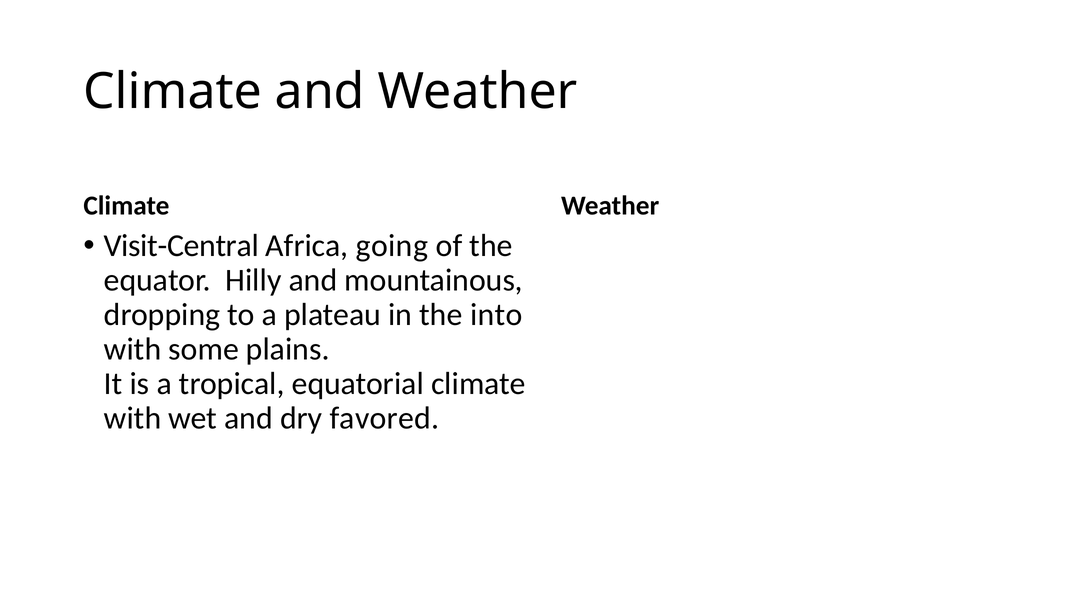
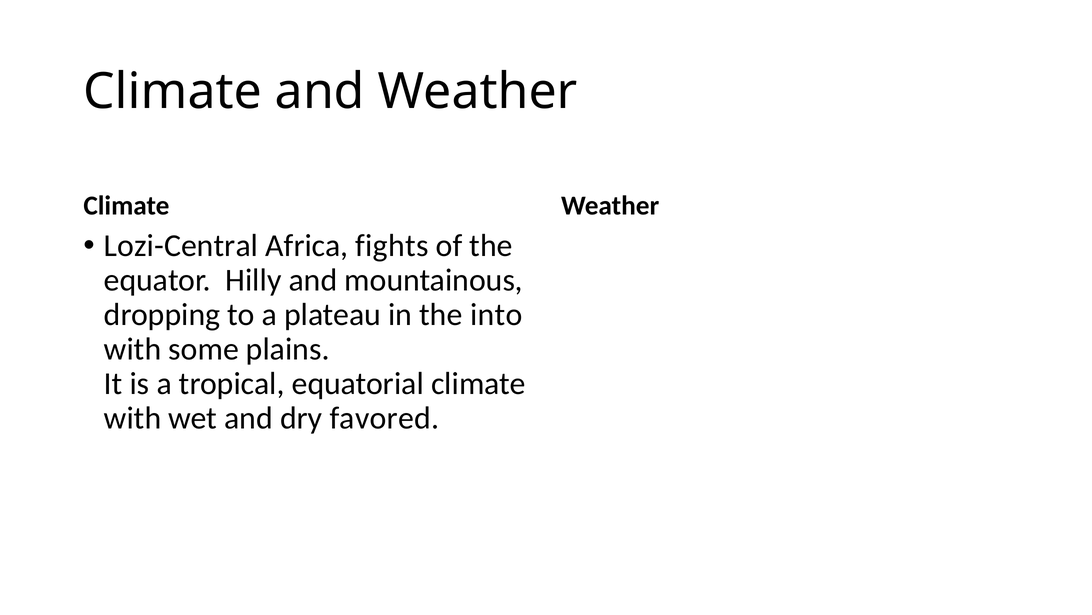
Visit-Central: Visit-Central -> Lozi-Central (181, 246)
going: going -> fights (392, 246)
